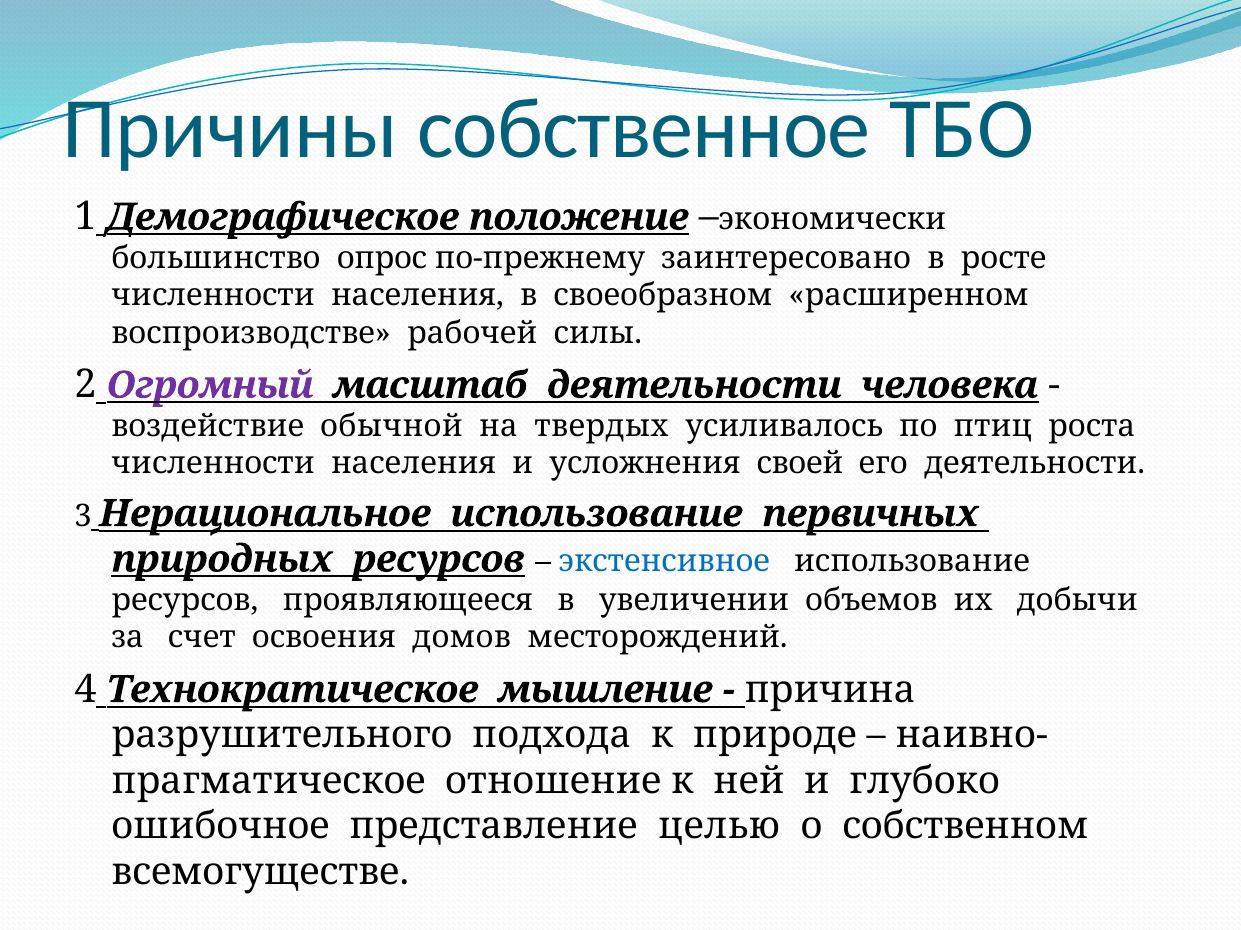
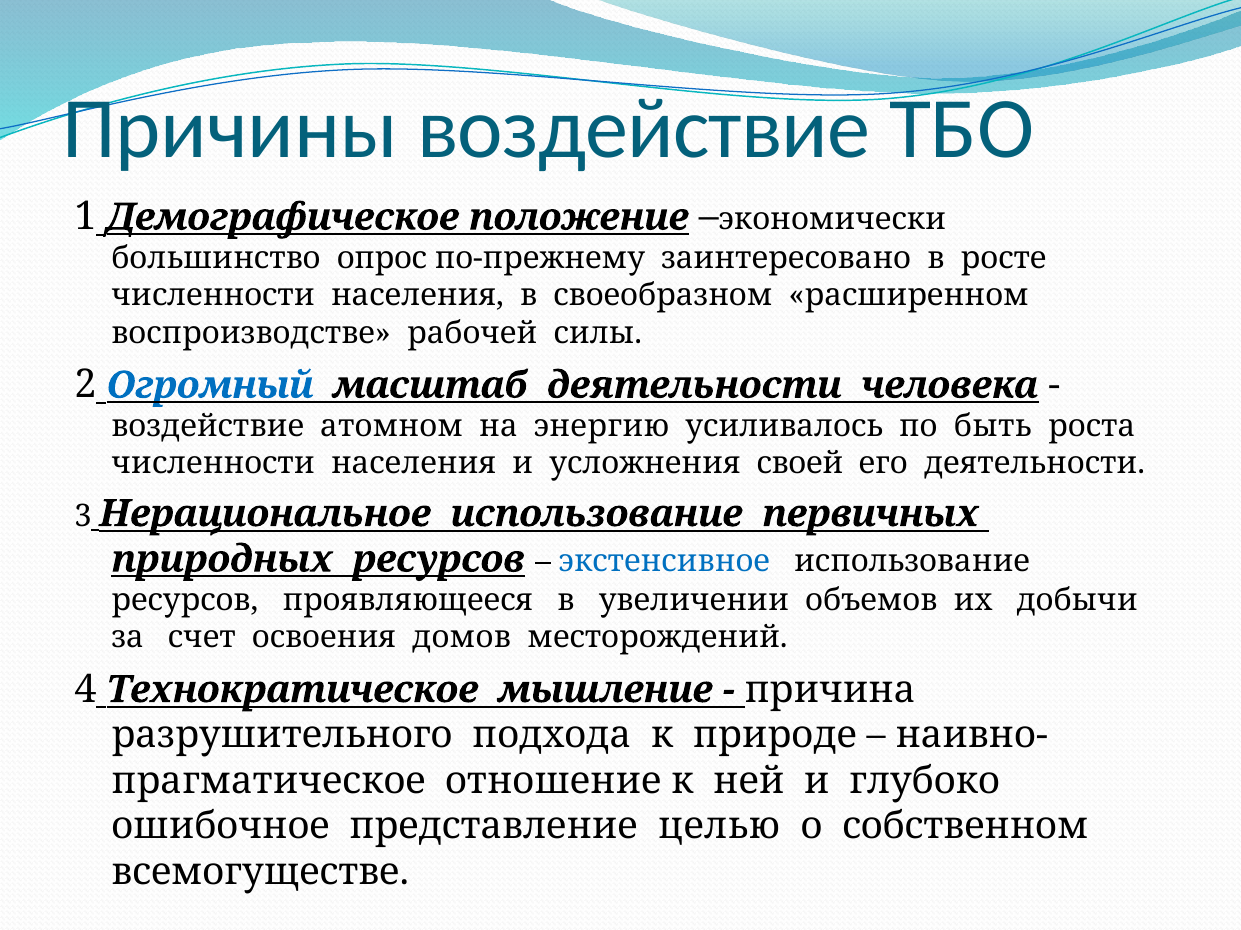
Причины собственное: собственное -> воздействие (644, 129)
Огромный colour: purple -> blue (210, 386)
обычной: обычной -> атомном (392, 427)
твердых: твердых -> энергию (601, 427)
птиц: птиц -> быть (993, 427)
